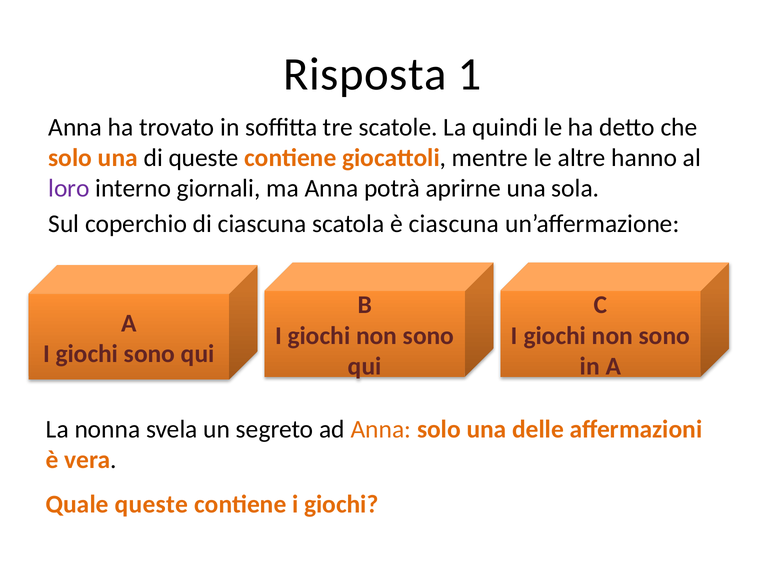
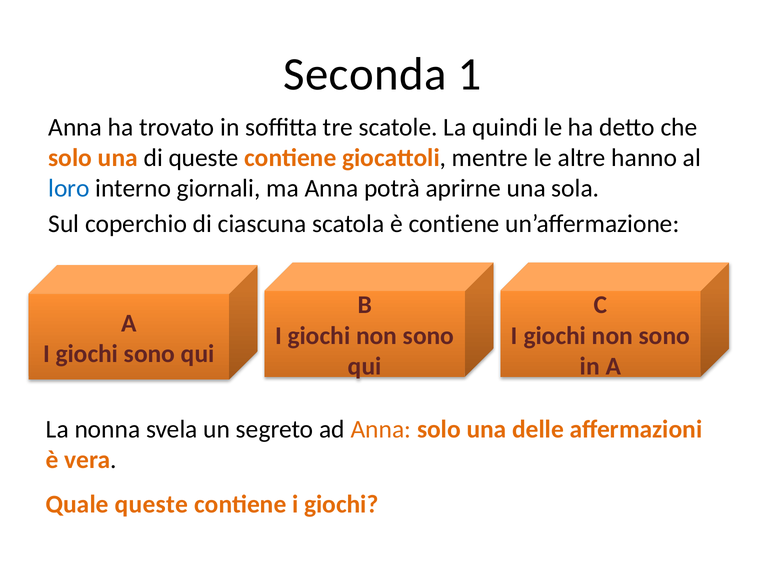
Risposta: Risposta -> Seconda (365, 74)
loro colour: purple -> blue (69, 188)
è ciascuna: ciascuna -> contiene (454, 224)
